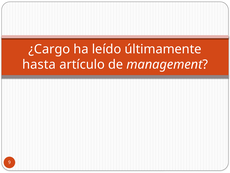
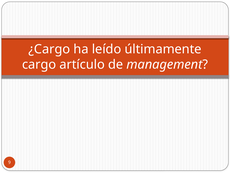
hasta: hasta -> cargo (39, 64)
